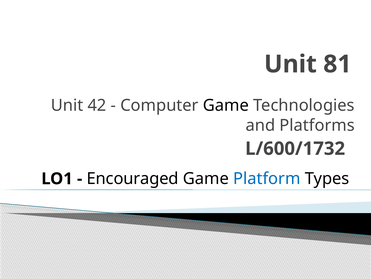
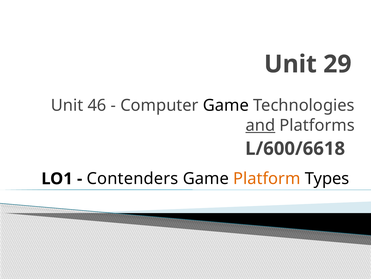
81: 81 -> 29 (337, 64)
42: 42 -> 46 (97, 105)
and underline: none -> present (260, 125)
L/600/1732: L/600/1732 -> L/600/6618 (295, 148)
Encouraged: Encouraged -> Contenders (132, 178)
Platform colour: blue -> orange (267, 178)
